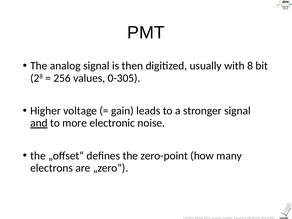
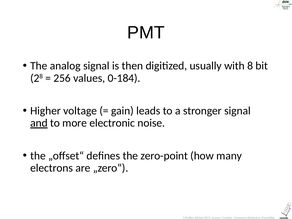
0-305: 0-305 -> 0-184 (124, 78)
